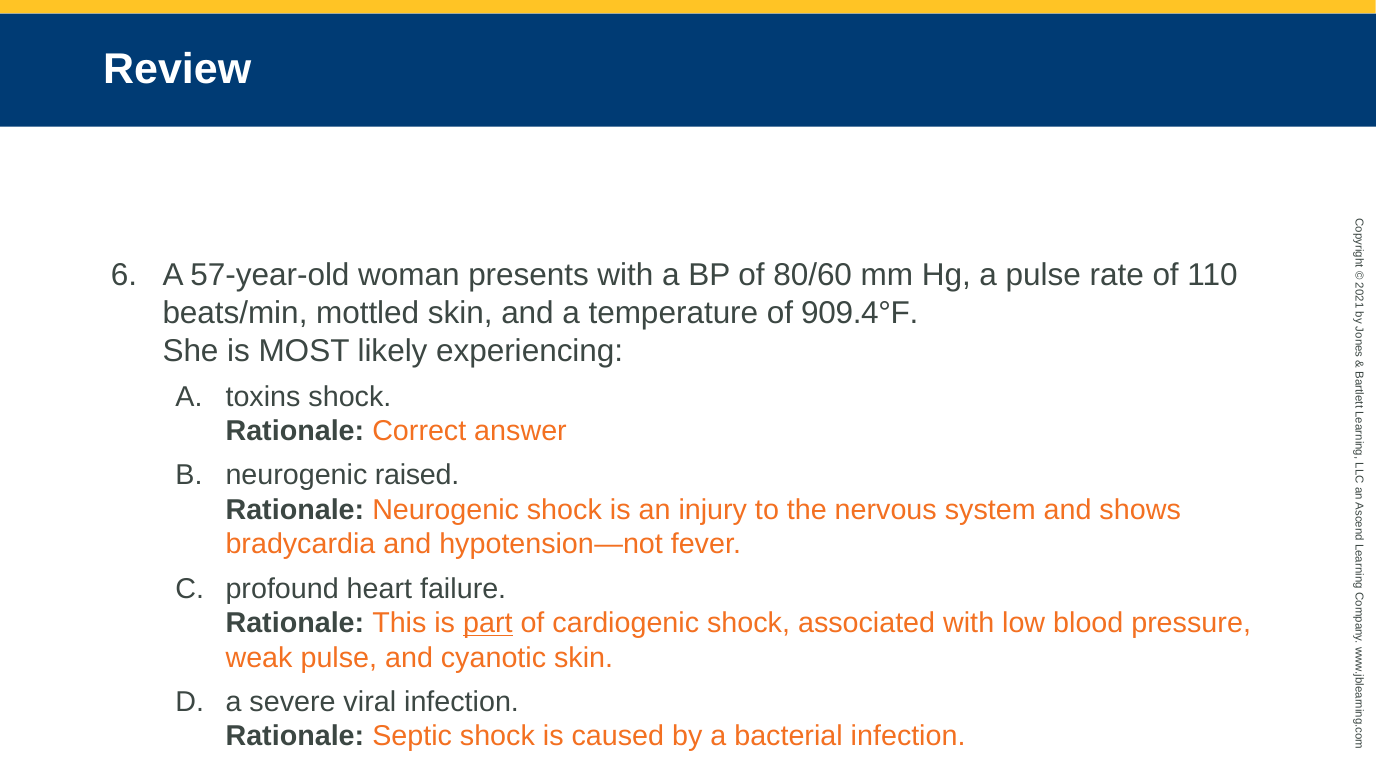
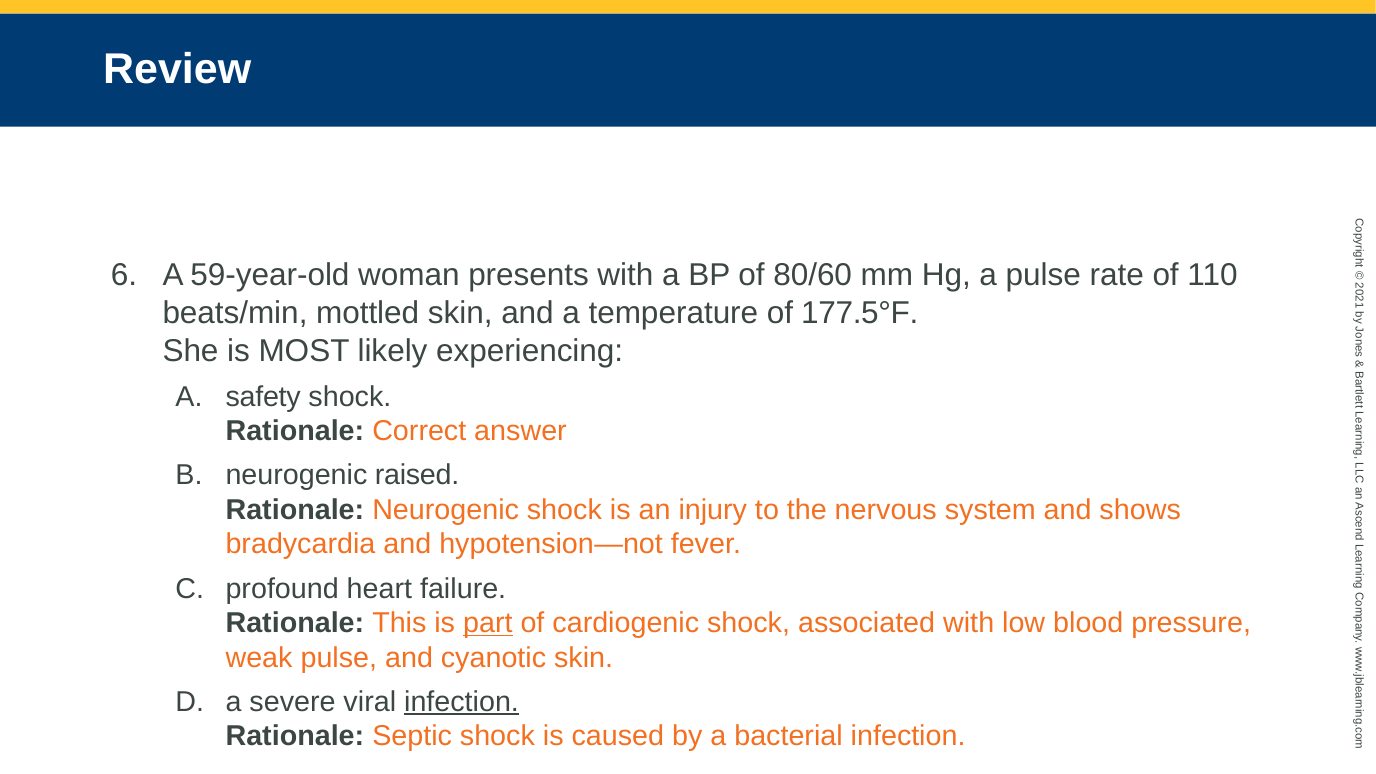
57-year-old: 57-year-old -> 59-year-old (270, 275)
909.4°F: 909.4°F -> 177.5°F (860, 313)
toxins: toxins -> safety (263, 397)
infection underline: none -> present (462, 702)
